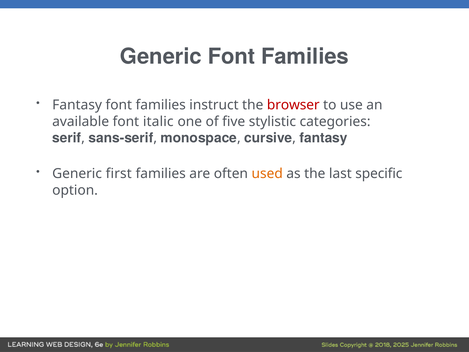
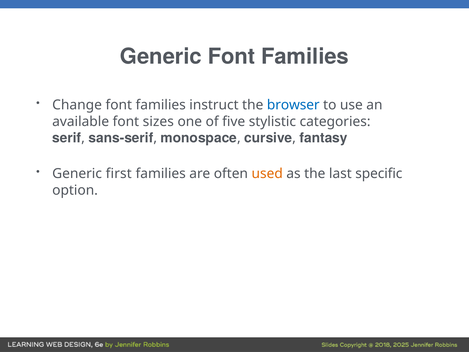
Fantasy: Fantasy -> Change (77, 105)
browser colour: red -> blue (293, 105)
italic: italic -> sizes (158, 121)
